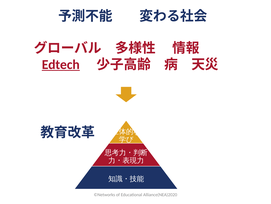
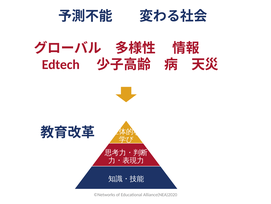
Edtech underline: present -> none (61, 64)
